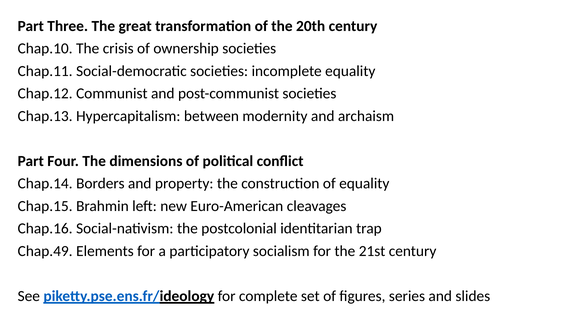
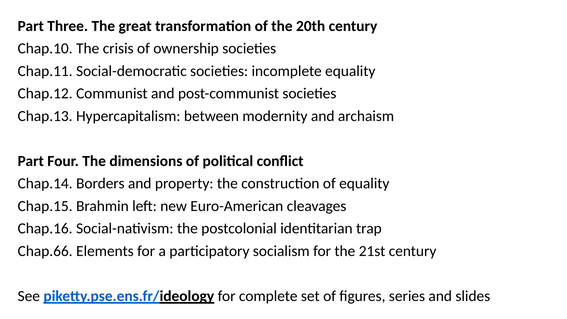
Chap.49: Chap.49 -> Chap.66 (45, 251)
